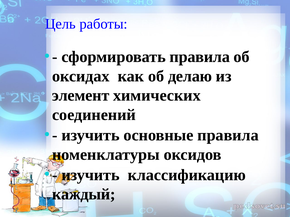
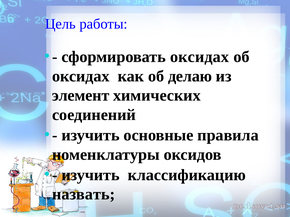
сформировать правила: правила -> оксидах (200, 57)
каждый: каждый -> назвать (84, 195)
